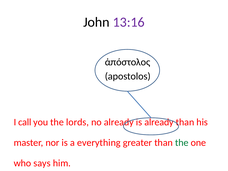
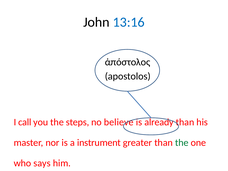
13:16 colour: purple -> blue (129, 22)
lords: lords -> steps (78, 122)
no already: already -> believe (119, 122)
everything: everything -> instrument (99, 143)
